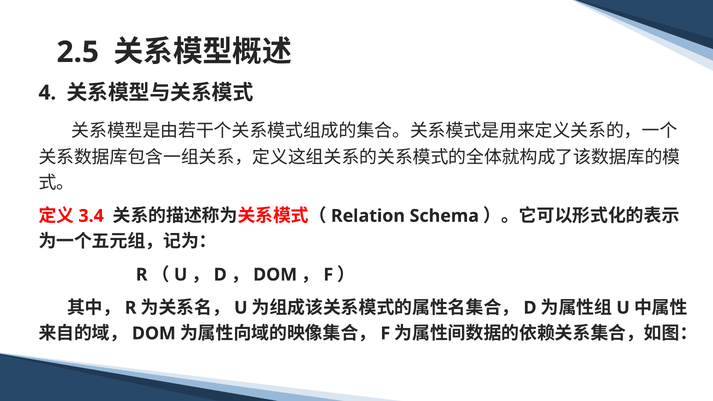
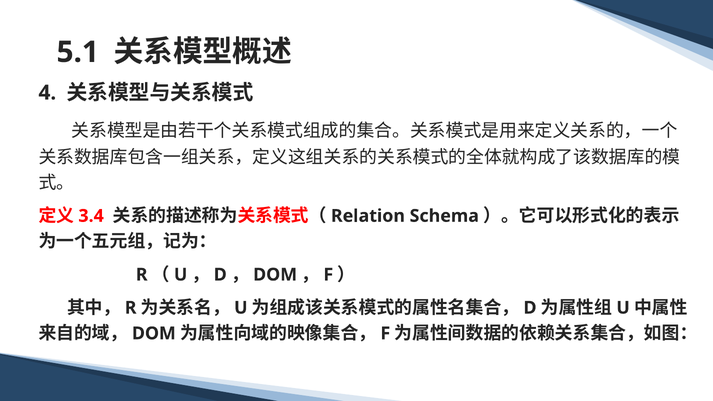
2.5: 2.5 -> 5.1 (78, 52)
